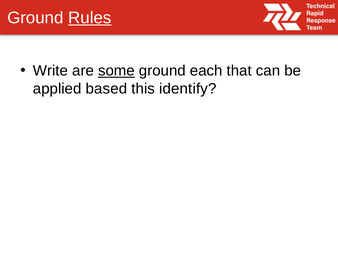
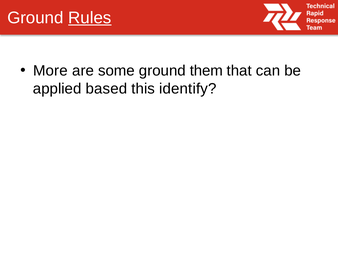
Write: Write -> More (50, 71)
some underline: present -> none (116, 71)
each: each -> them (206, 71)
